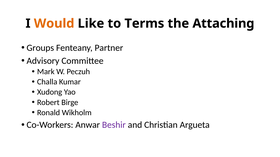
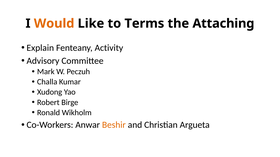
Groups: Groups -> Explain (40, 48)
Partner: Partner -> Activity (109, 48)
Beshir colour: purple -> orange (114, 125)
